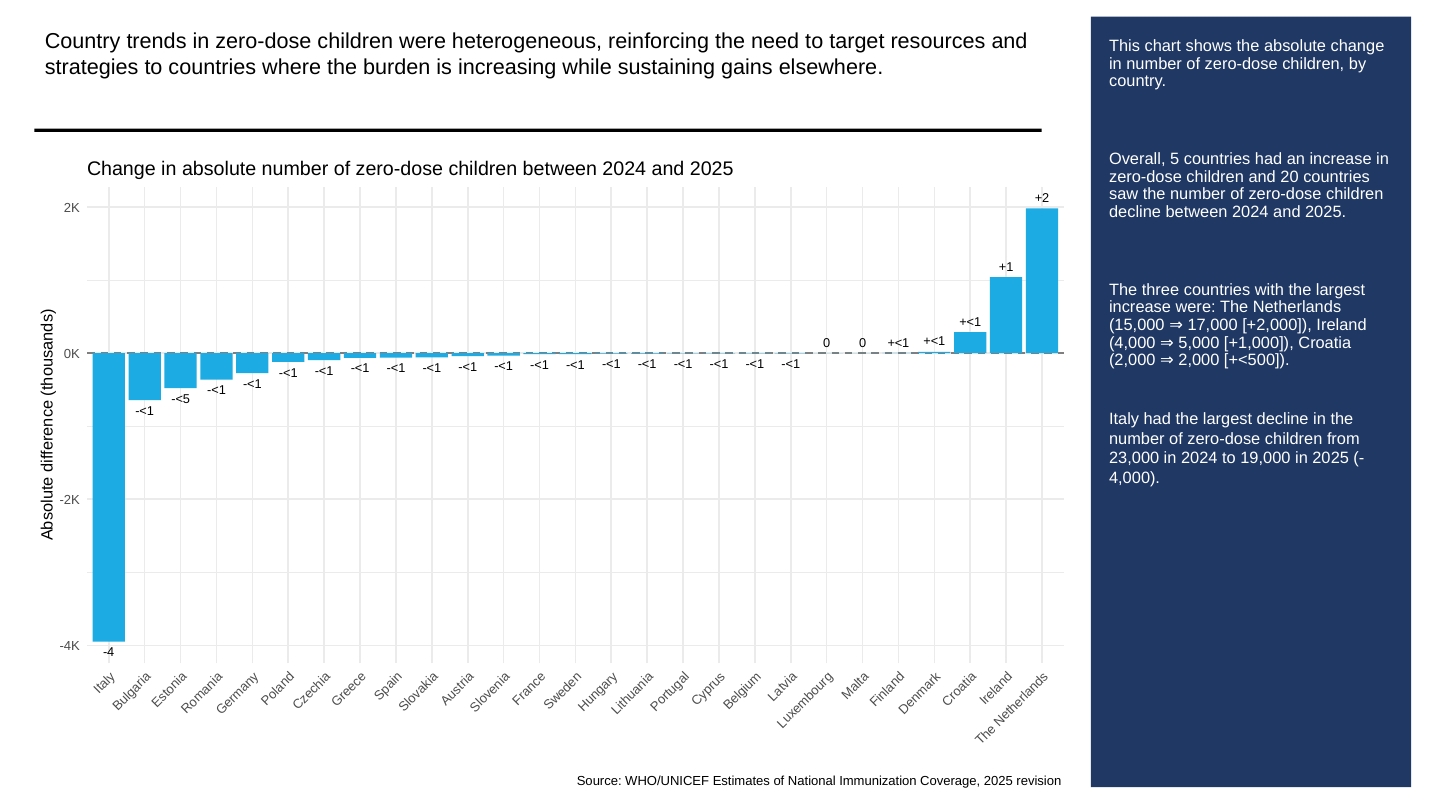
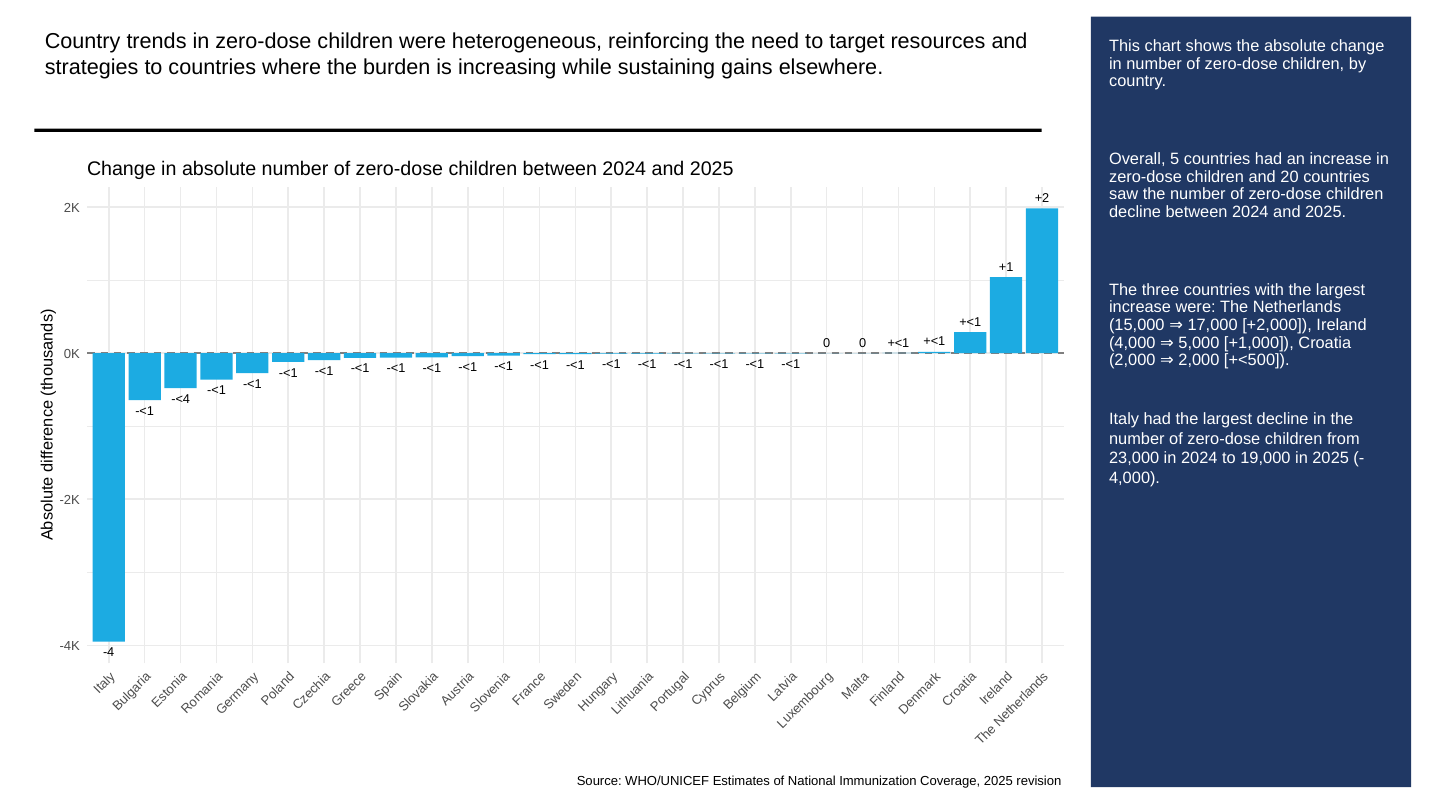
-<5: -<5 -> -<4 (181, 399)
